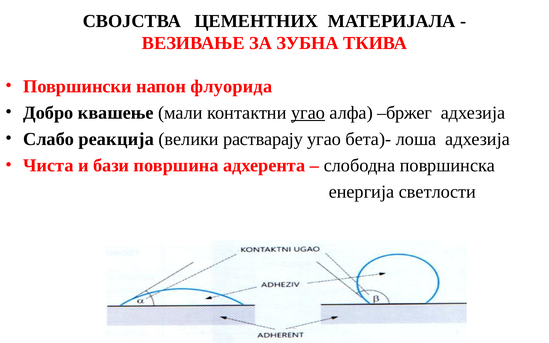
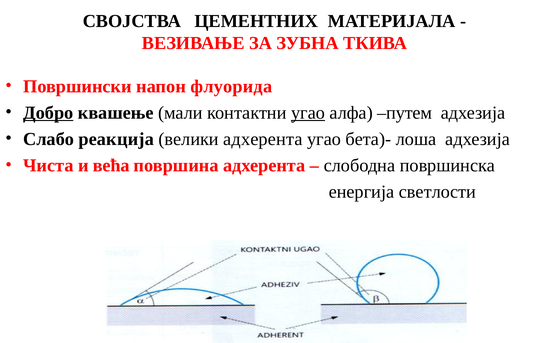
Добро underline: none -> present (48, 113)
бржег: бржег -> путем (405, 113)
велики растварају: растварају -> адхерента (263, 139)
бази: бази -> већа (111, 166)
